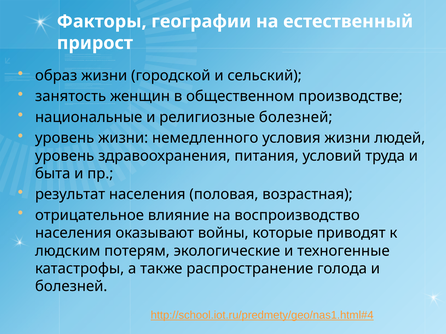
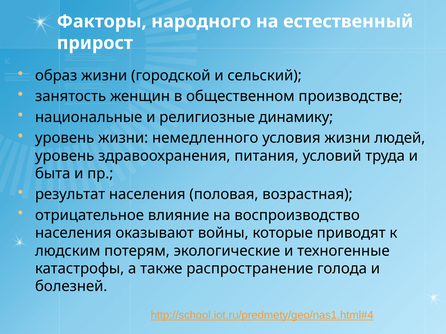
географии: географии -> народного (201, 22)
религиозные болезней: болезней -> динамику (296, 117)
